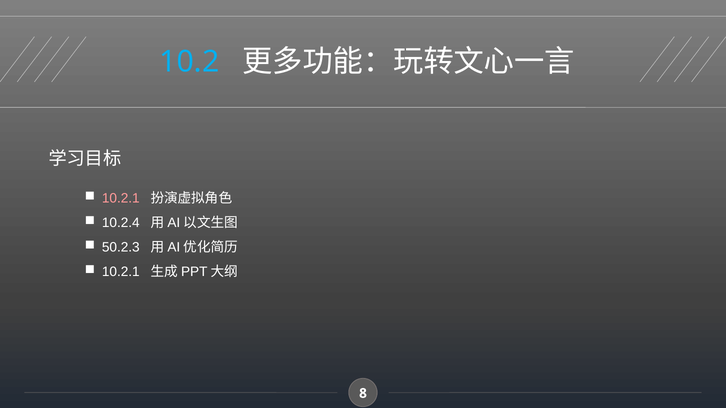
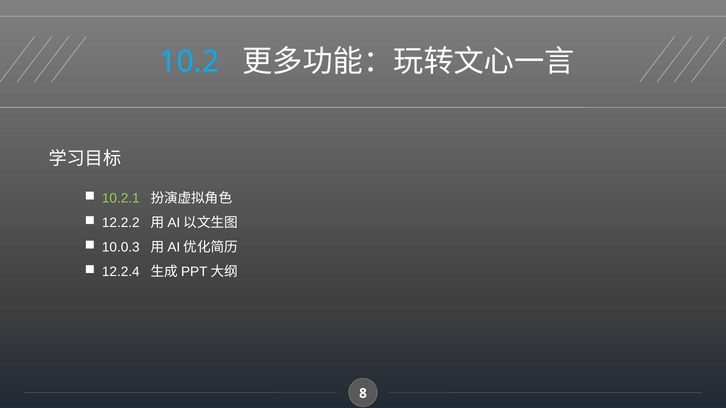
10.2.1 colour: pink -> light green (121, 199)
10.2.4: 10.2.4 -> 12.2.2 (121, 223)
50.2.3: 50.2.3 -> 10.0.3 (121, 248)
10.2.1: 10.2.1 -> 12.2.4 (121, 272)
